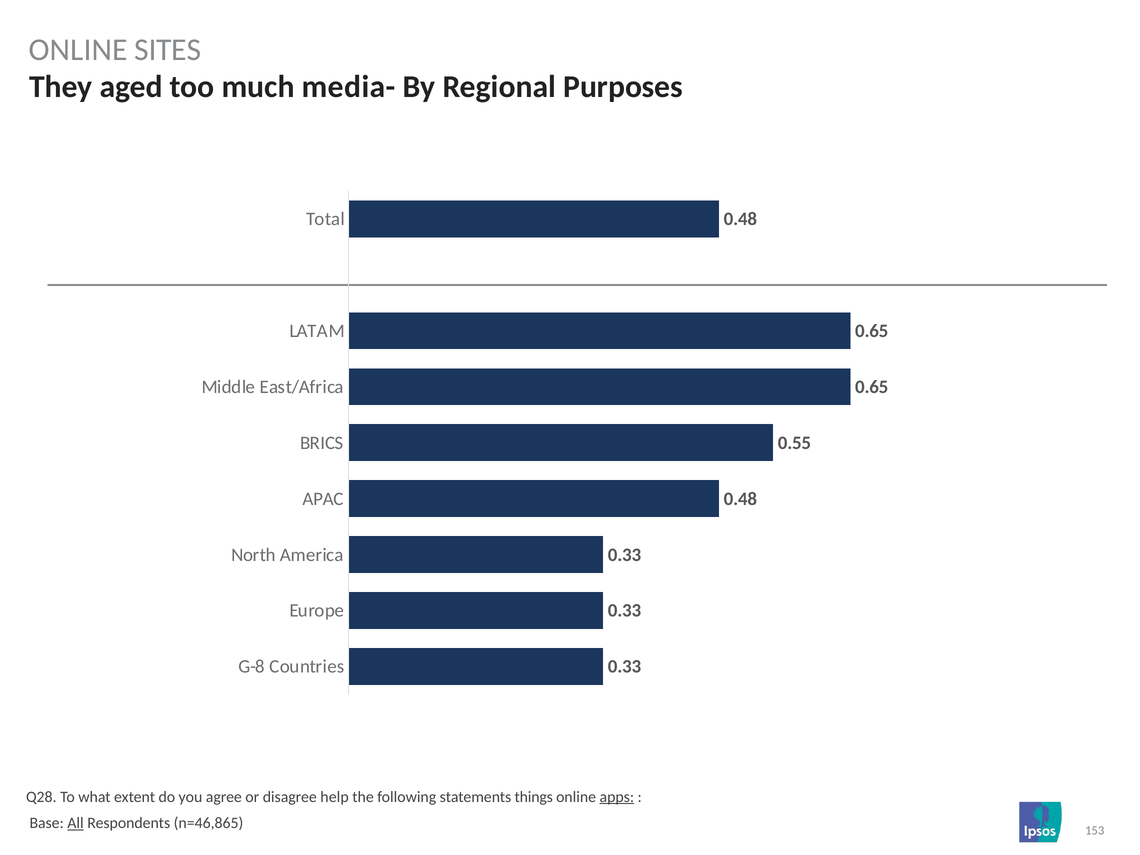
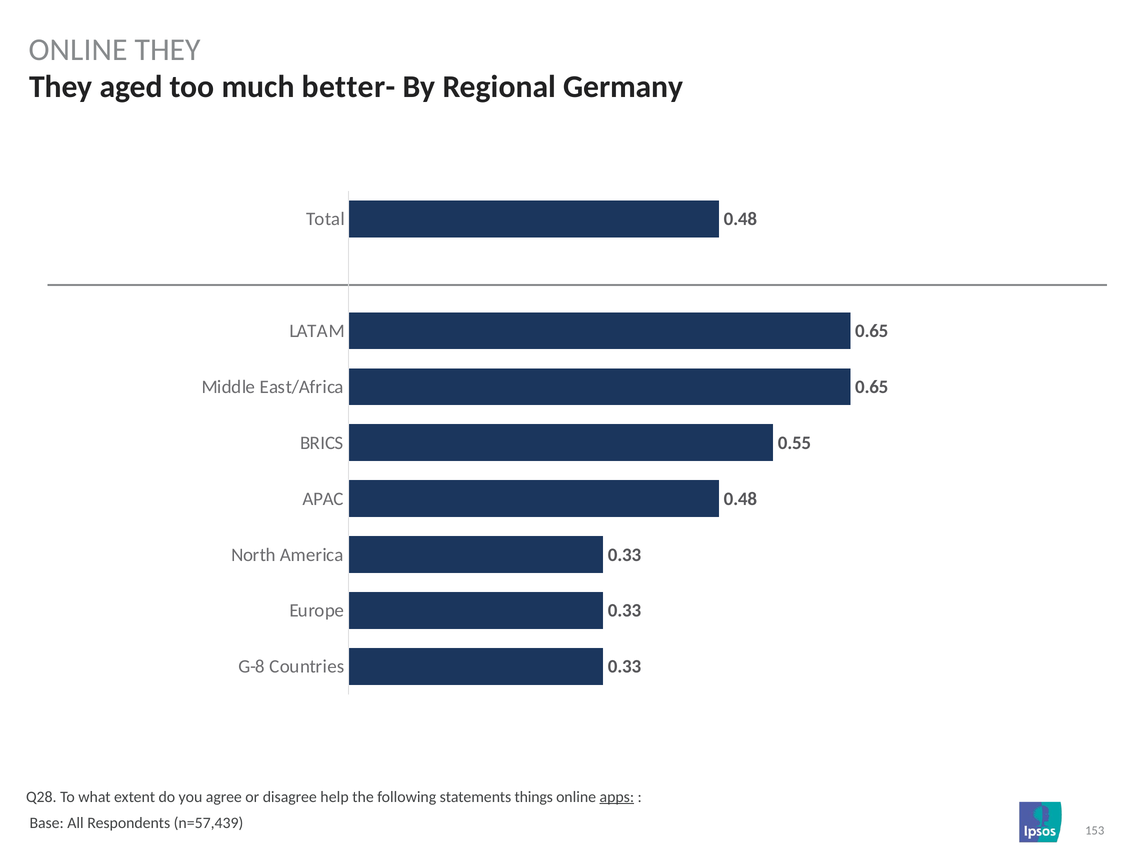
ONLINE SITES: SITES -> THEY (168, 50)
media-: media- -> better- (349, 87)
Purposes: Purposes -> Germany (623, 87)
All underline: present -> none (76, 823)
n=46,865: n=46,865 -> n=57,439 (209, 823)
